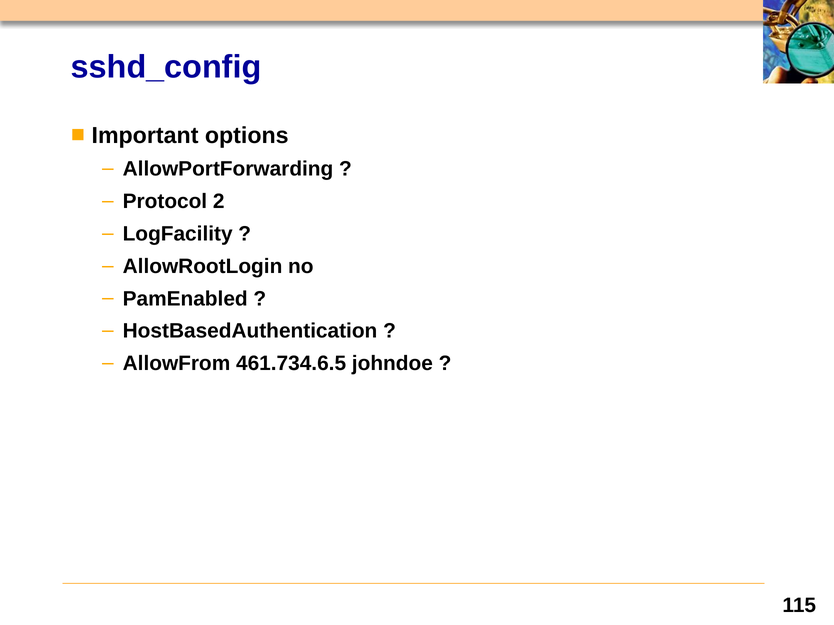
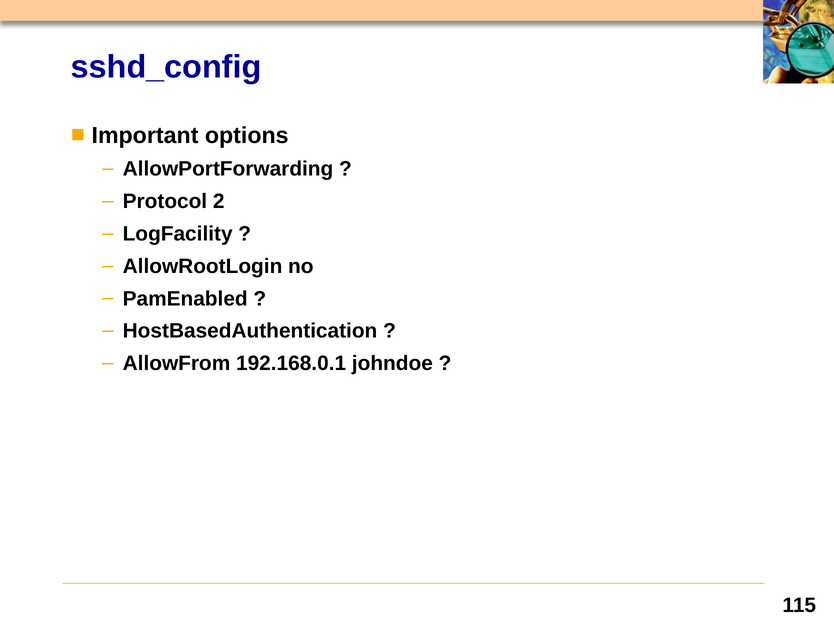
461.734.6.5: 461.734.6.5 -> 192.168.0.1 (291, 364)
